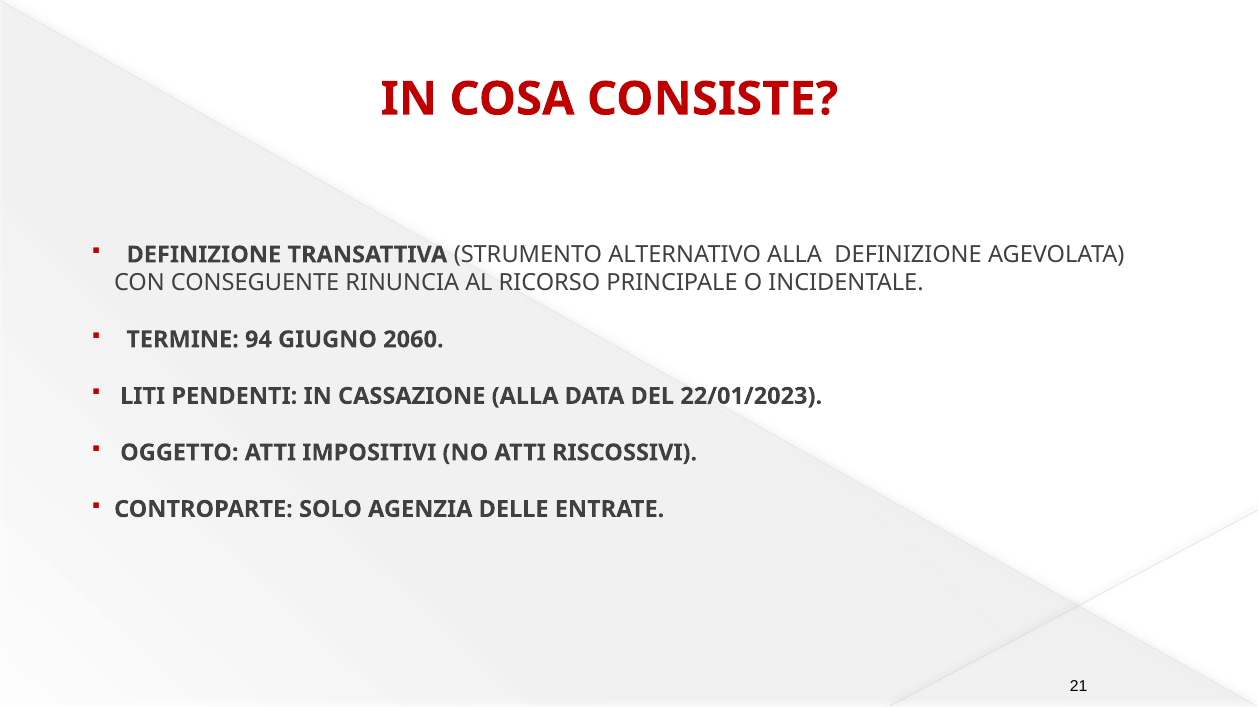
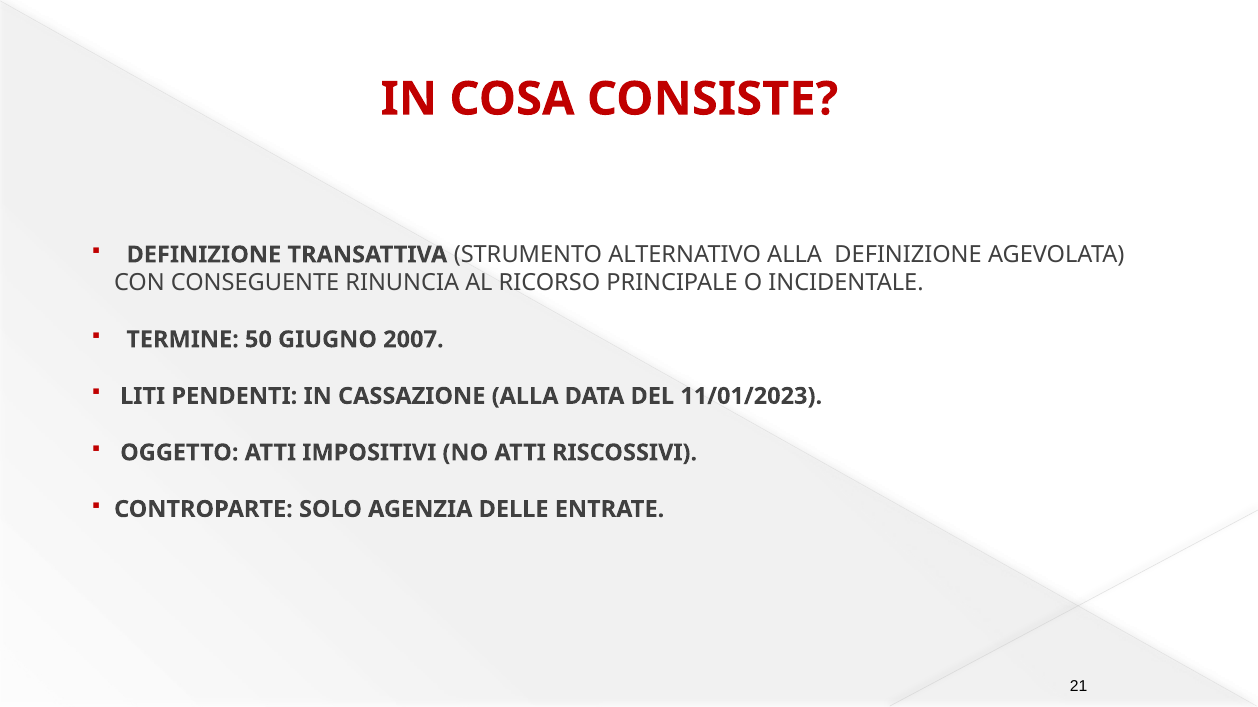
94: 94 -> 50 (258, 340)
2060: 2060 -> 2007 (413, 340)
22/01/2023: 22/01/2023 -> 11/01/2023 (751, 396)
